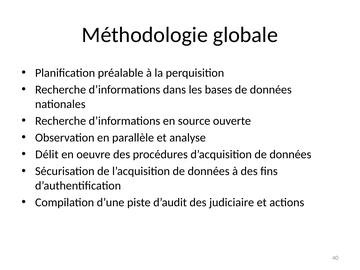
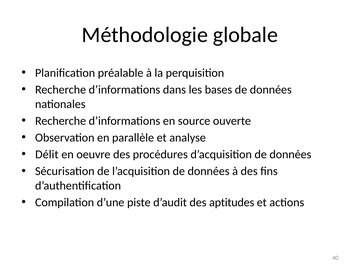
judiciaire: judiciaire -> aptitudes (232, 202)
